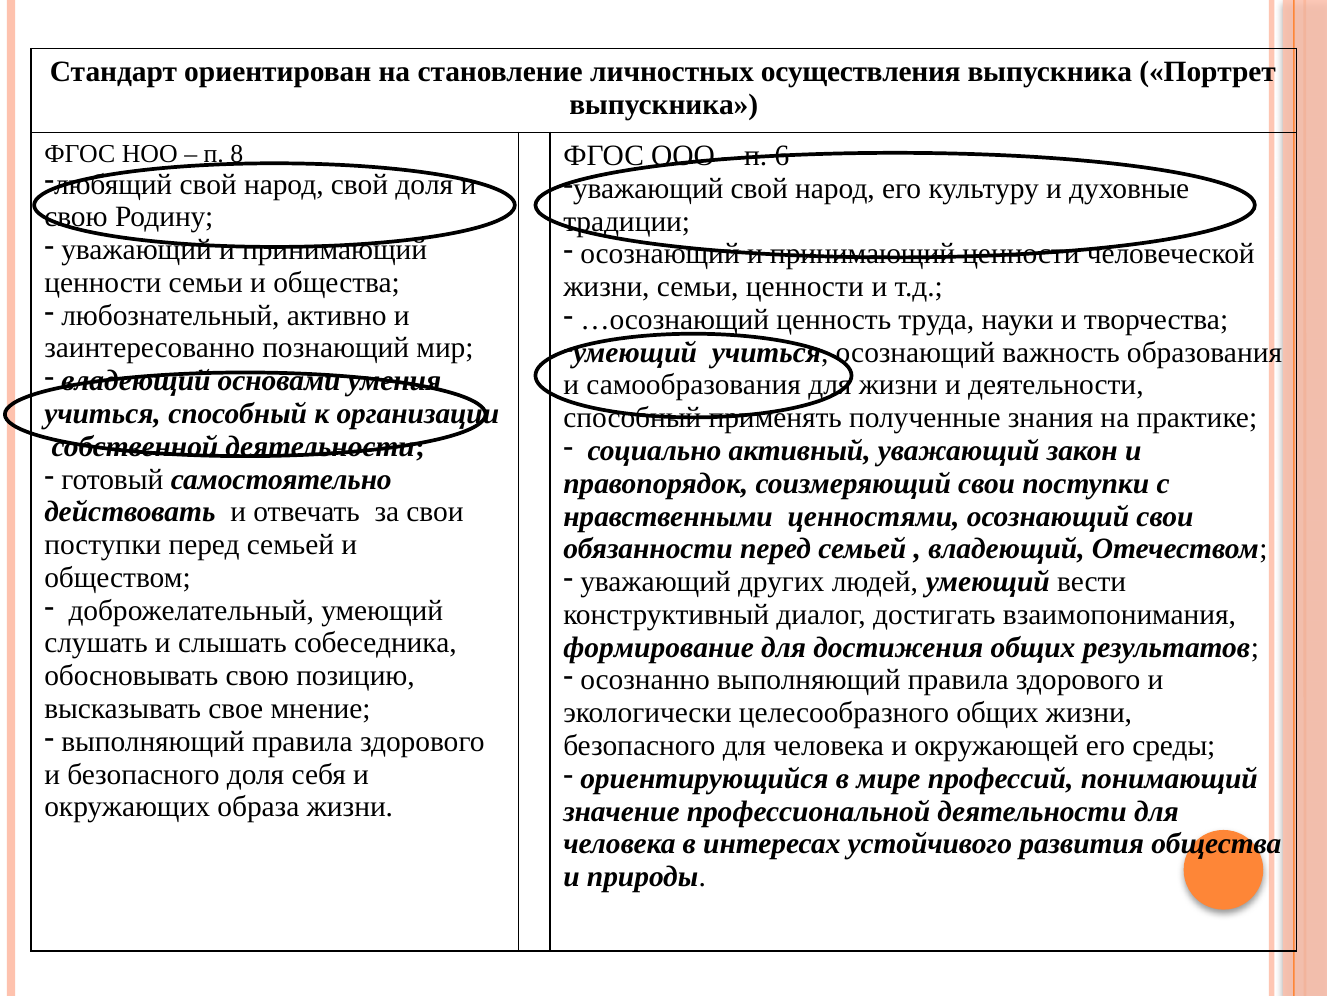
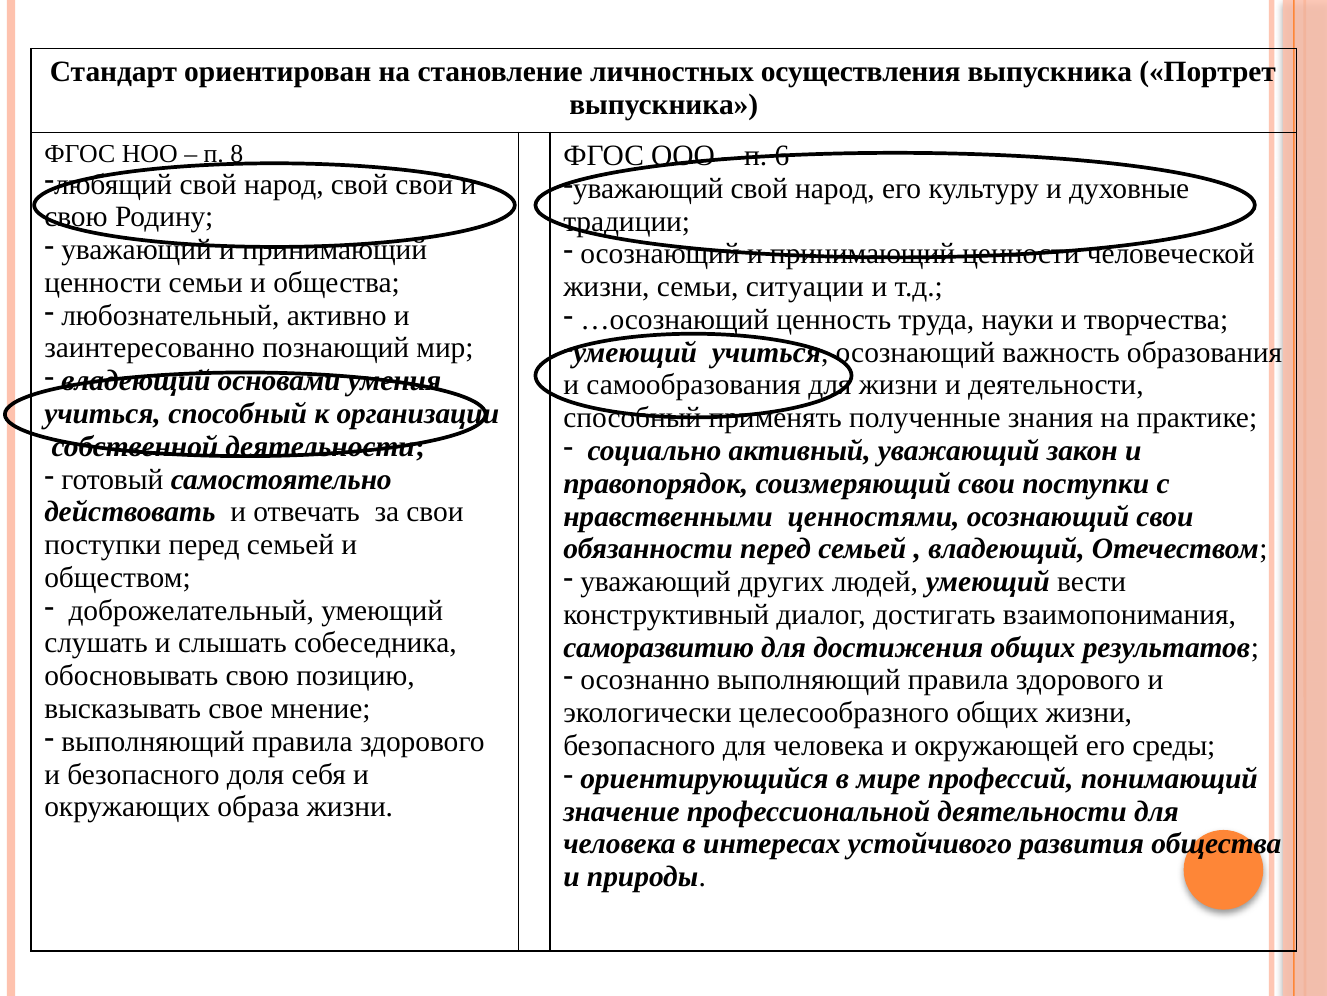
свой доля: доля -> свой (424, 184)
семьи ценности: ценности -> ситуации (805, 287)
формирование: формирование -> саморазвитию (659, 647)
